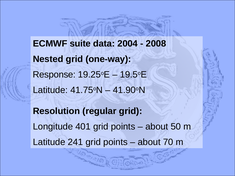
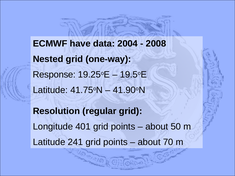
suite: suite -> have (80, 44)
